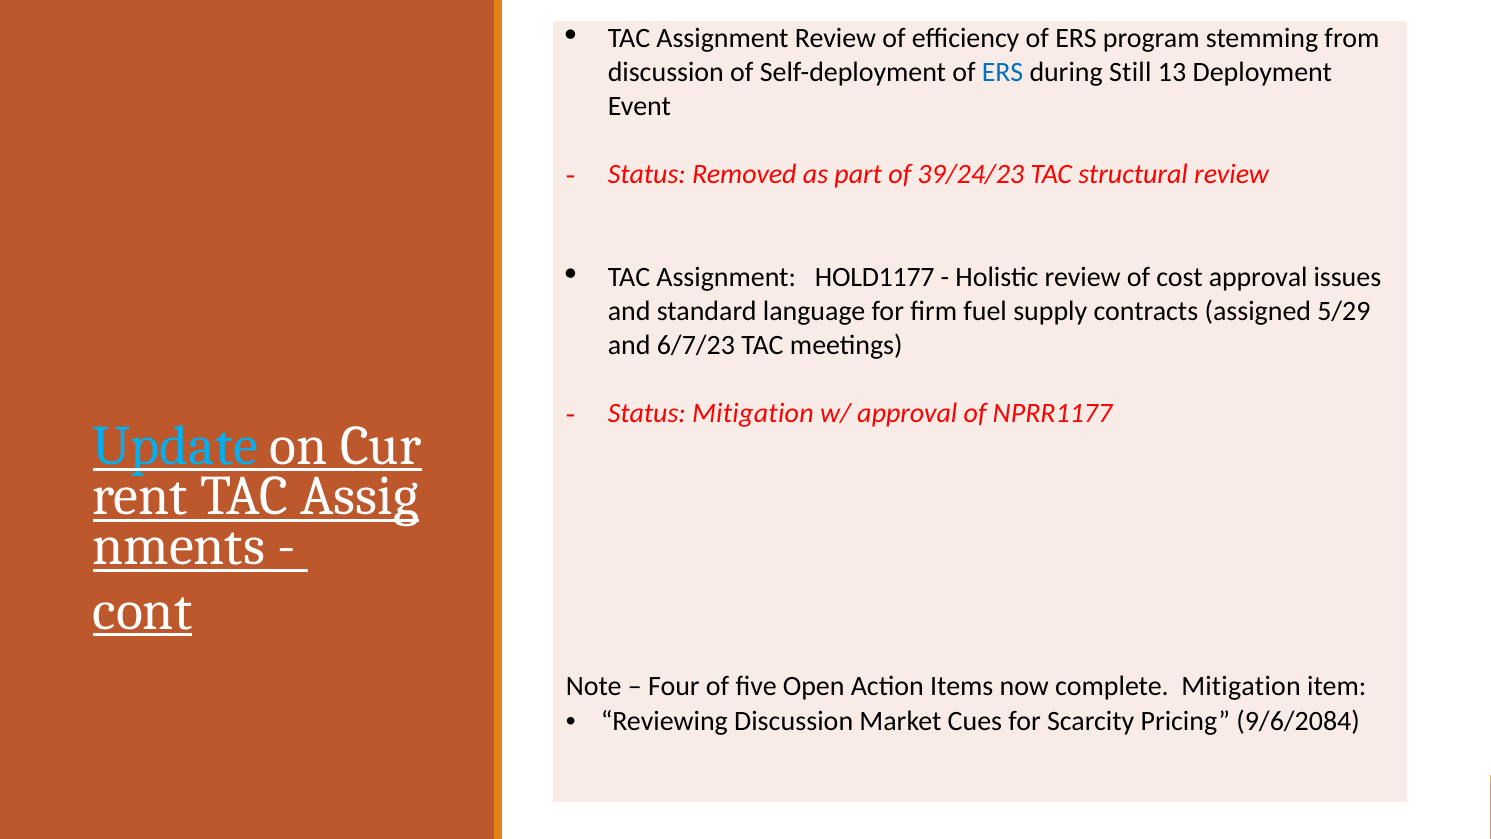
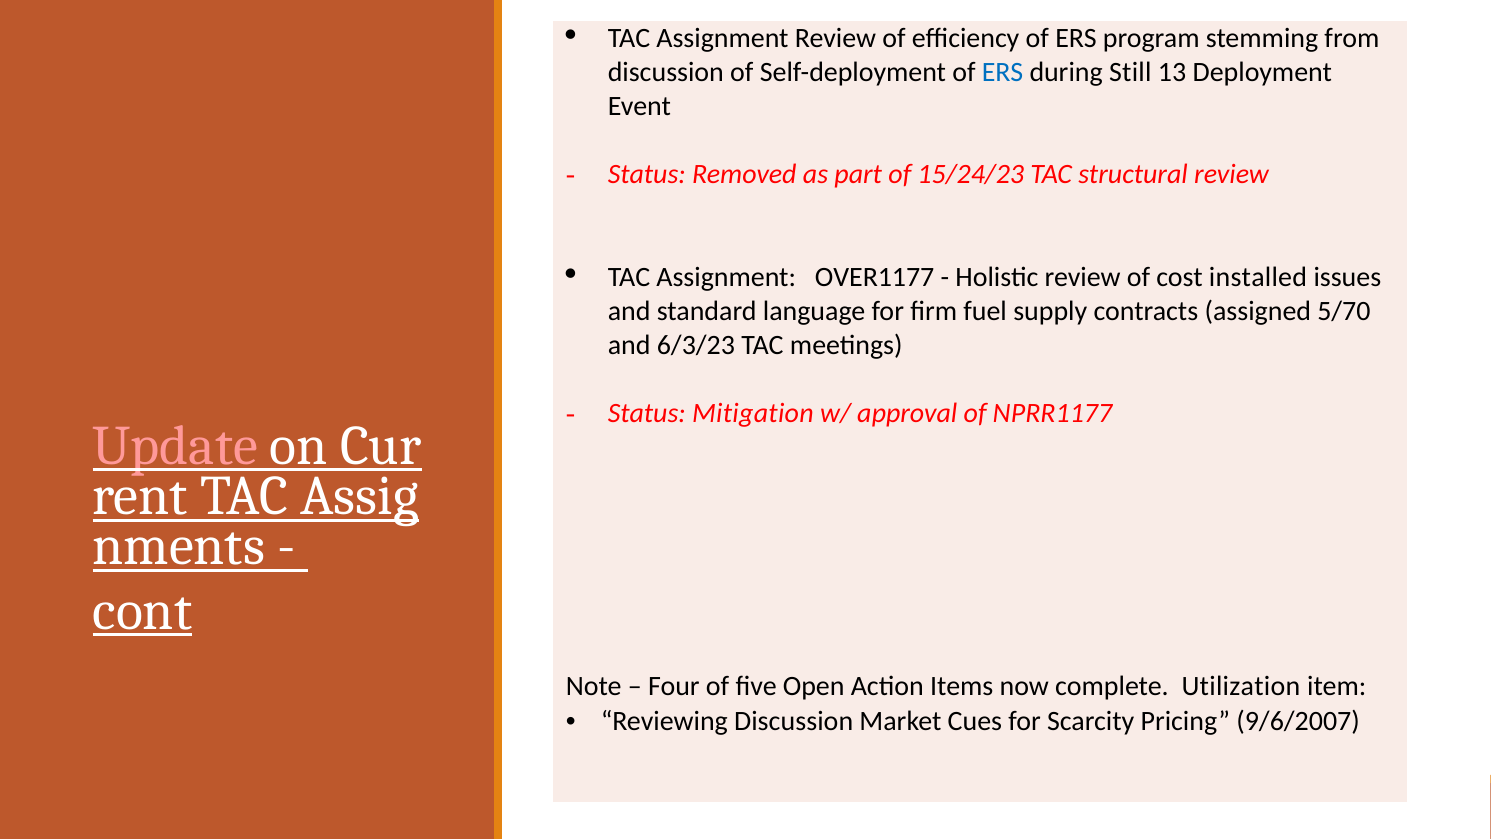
39/24/23: 39/24/23 -> 15/24/23 (971, 175)
HOLD1177: HOLD1177 -> OVER1177 (875, 277)
cost approval: approval -> installed (1258, 277)
5/29: 5/29 -> 5/70 (1344, 311)
6/7/23: 6/7/23 -> 6/3/23 (696, 345)
Update colour: light blue -> pink (175, 446)
complete Mitigation: Mitigation -> Utilization (1241, 686)
9/6/2084: 9/6/2084 -> 9/6/2007 (1298, 721)
